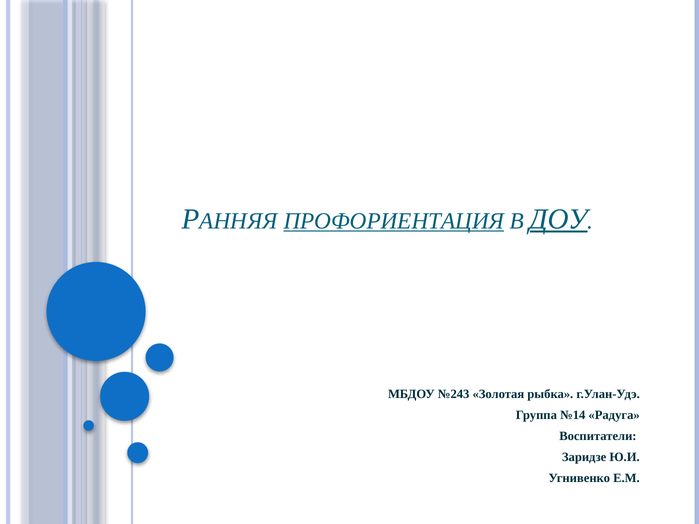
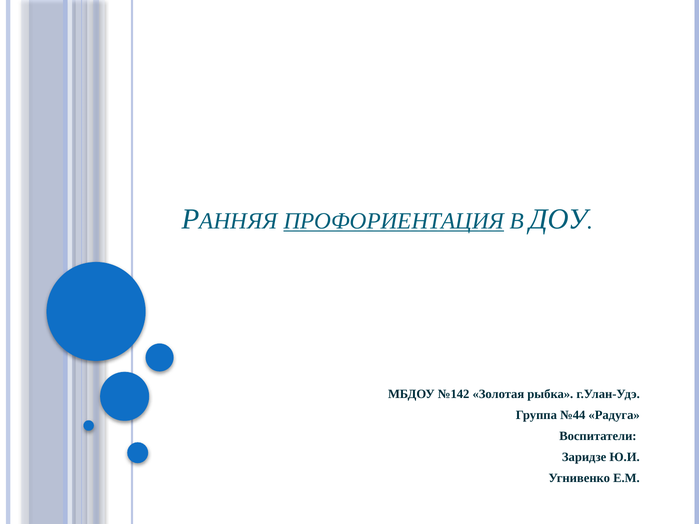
ДОУ underline: present -> none (559, 219)
№243: №243 -> №142 (454, 394)
№14: №14 -> №44 (573, 415)
